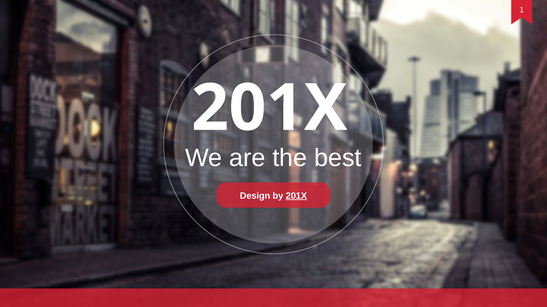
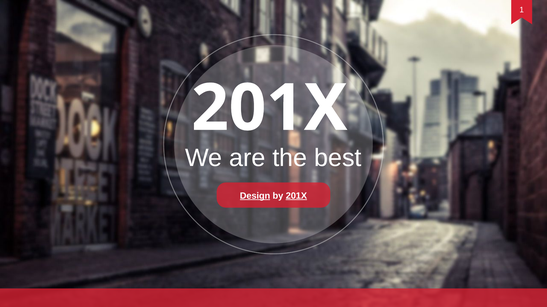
Design underline: none -> present (255, 196)
